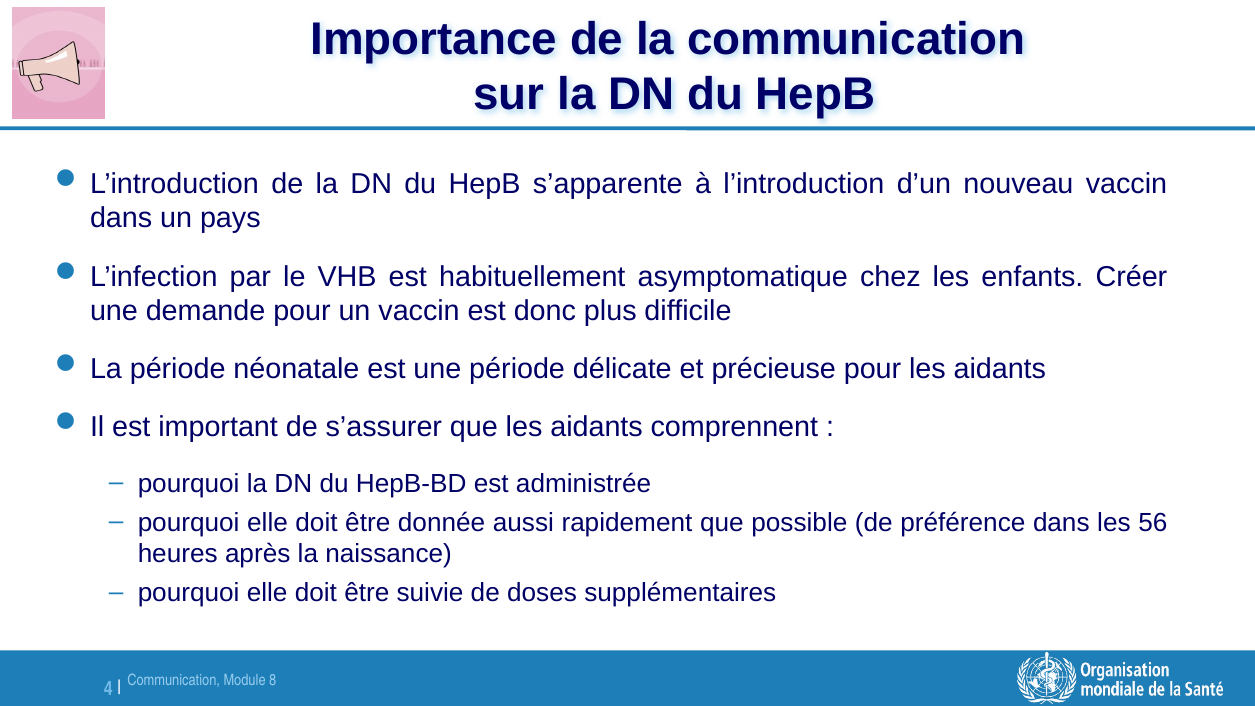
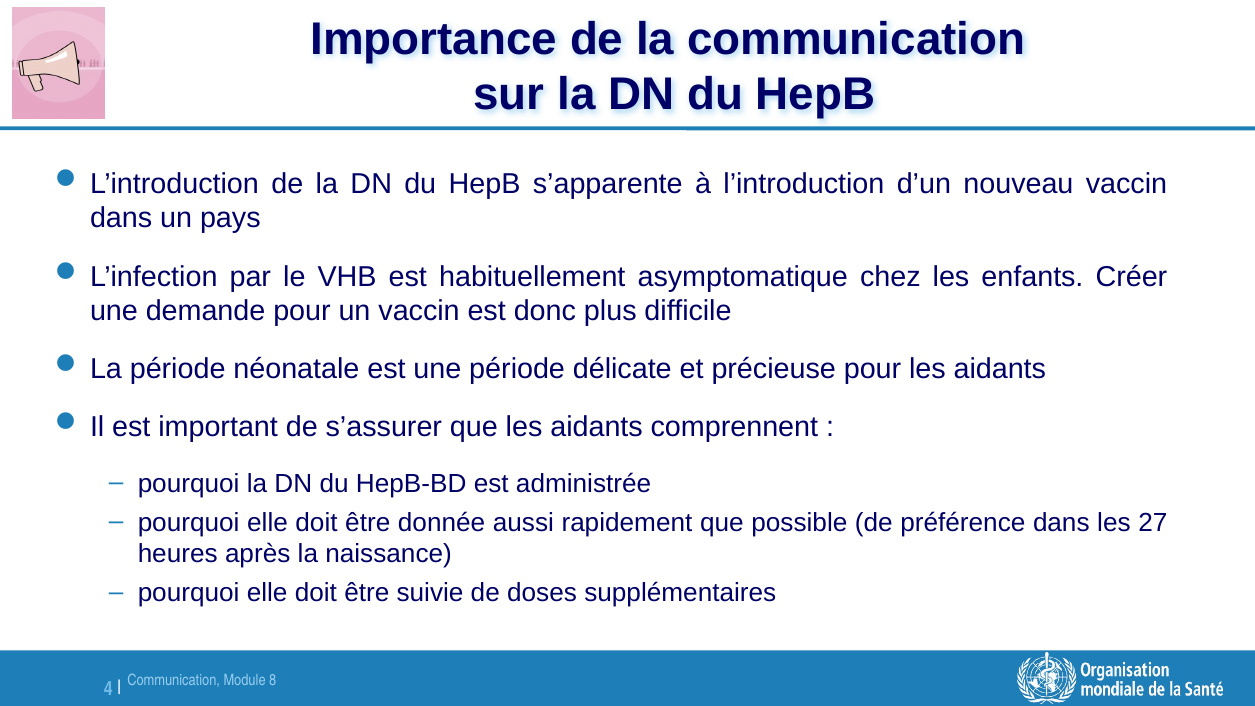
56: 56 -> 27 (1153, 523)
